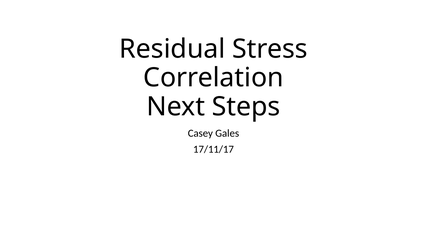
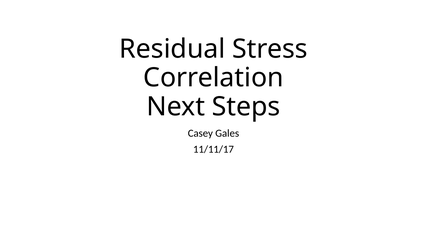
17/11/17: 17/11/17 -> 11/11/17 (213, 149)
